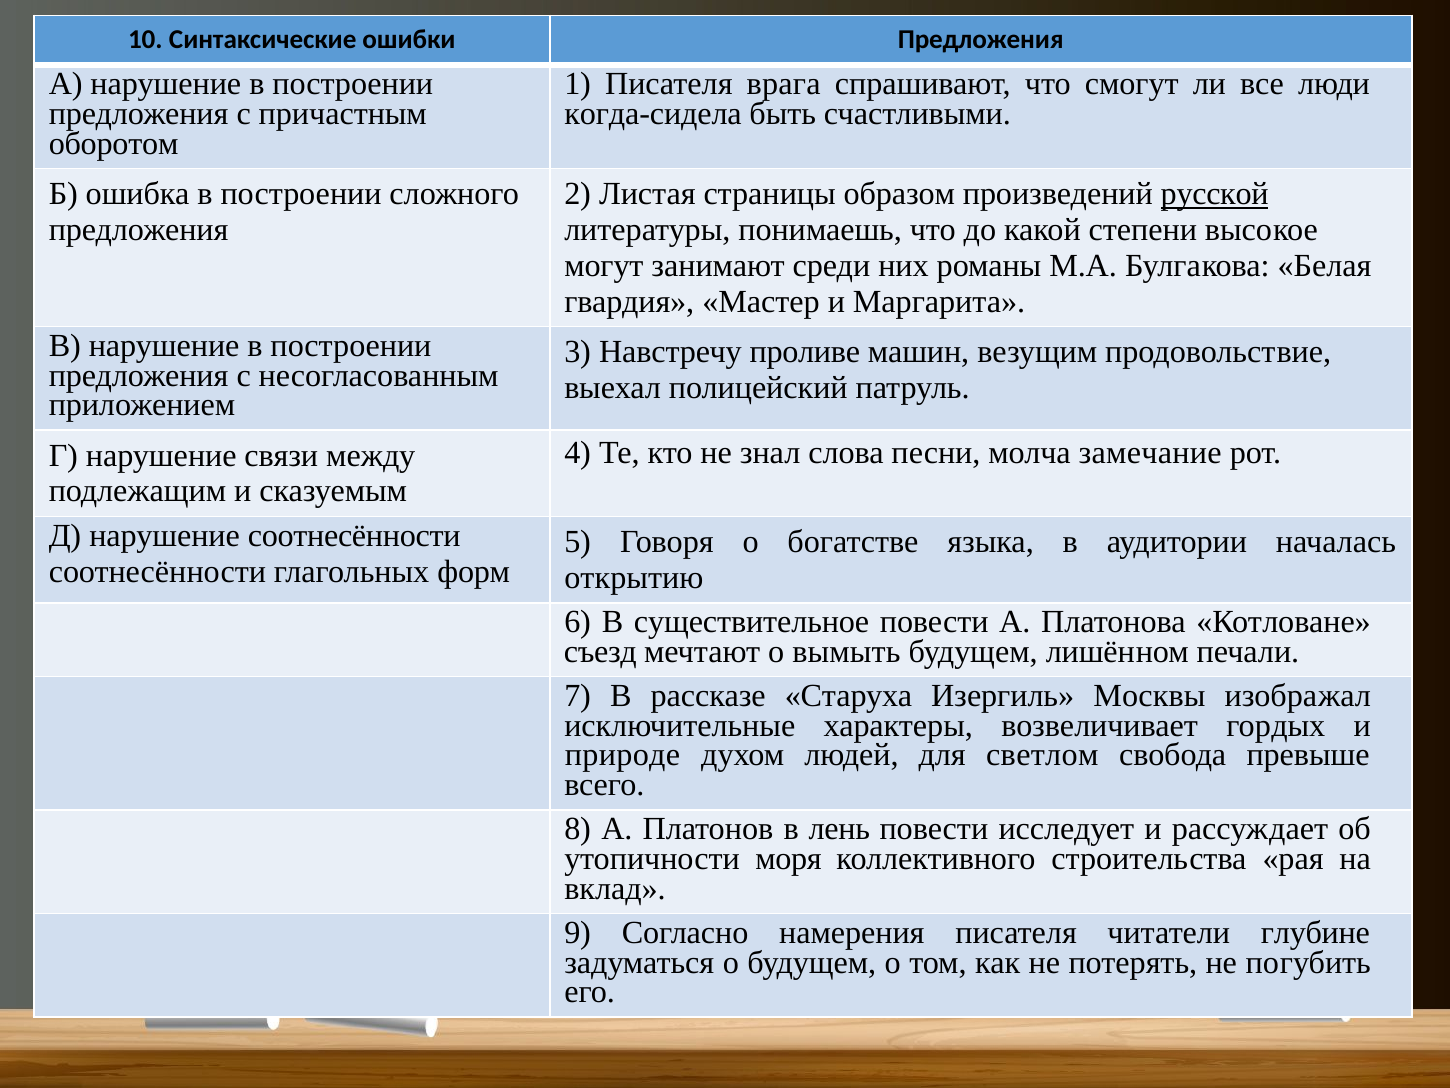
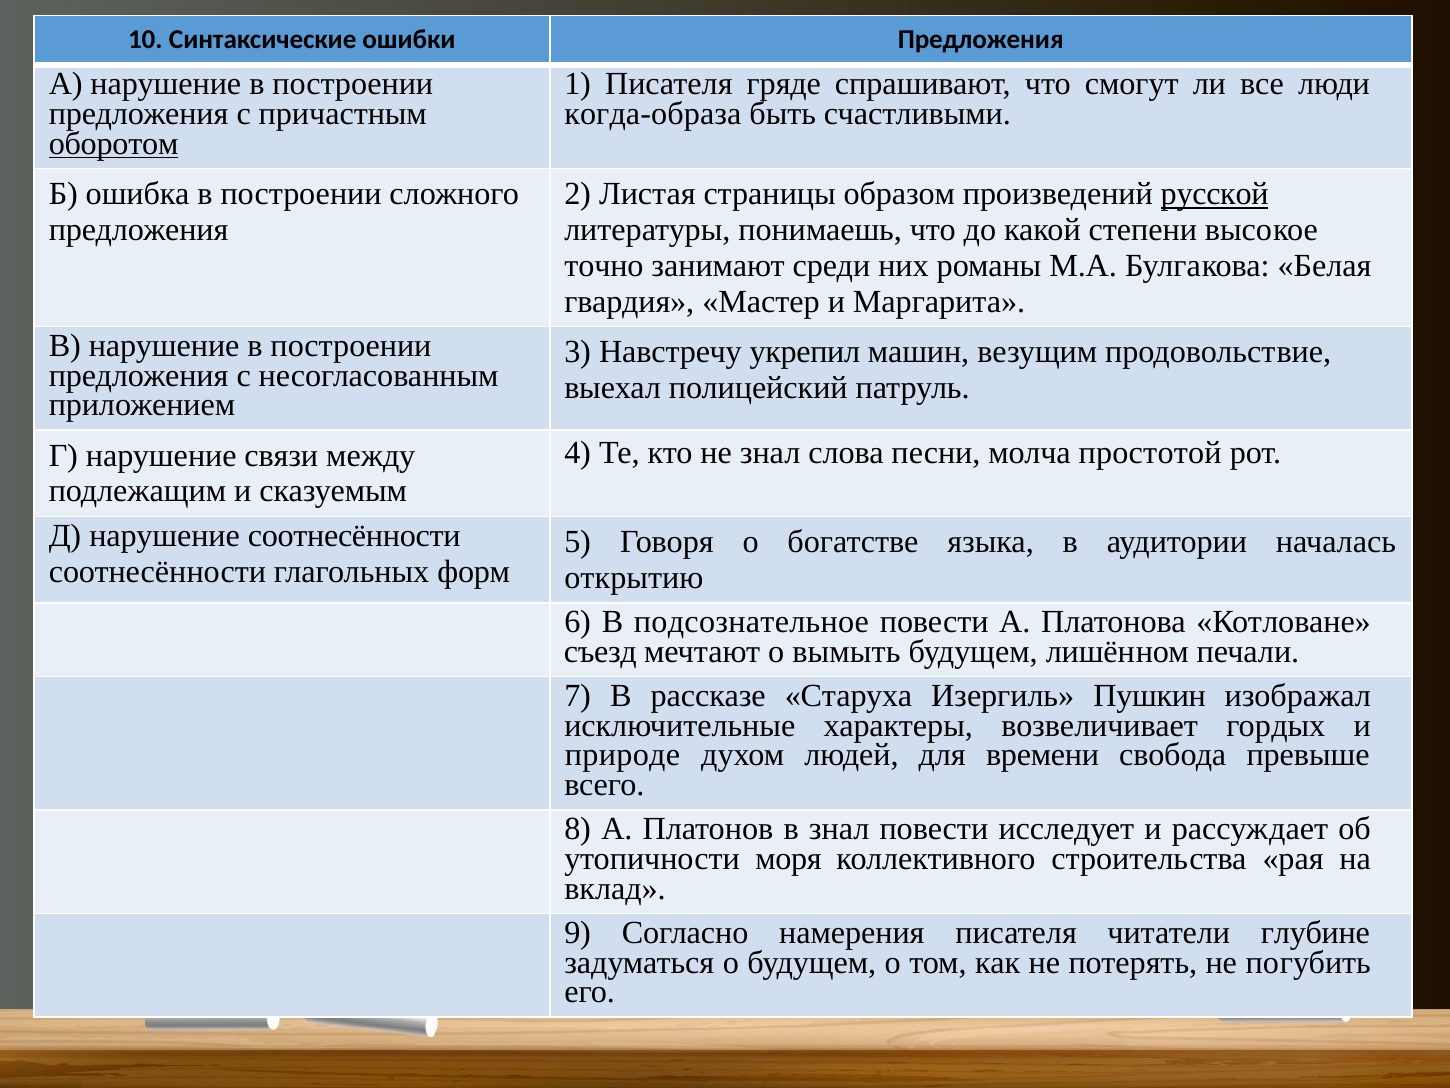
врага: врага -> гряде (784, 84)
когда-сидела: когда-сидела -> когда-образа (653, 114)
оборотом underline: none -> present (114, 144)
могут: могут -> точно (604, 266)
проливе: проливе -> укрепил (805, 352)
замечание: замечание -> простотой (1150, 453)
существительное: существительное -> подсознательное (751, 622)
Москвы: Москвы -> Пушкин (1150, 696)
светлом: светлом -> времени (1043, 755)
в лень: лень -> знал (839, 829)
